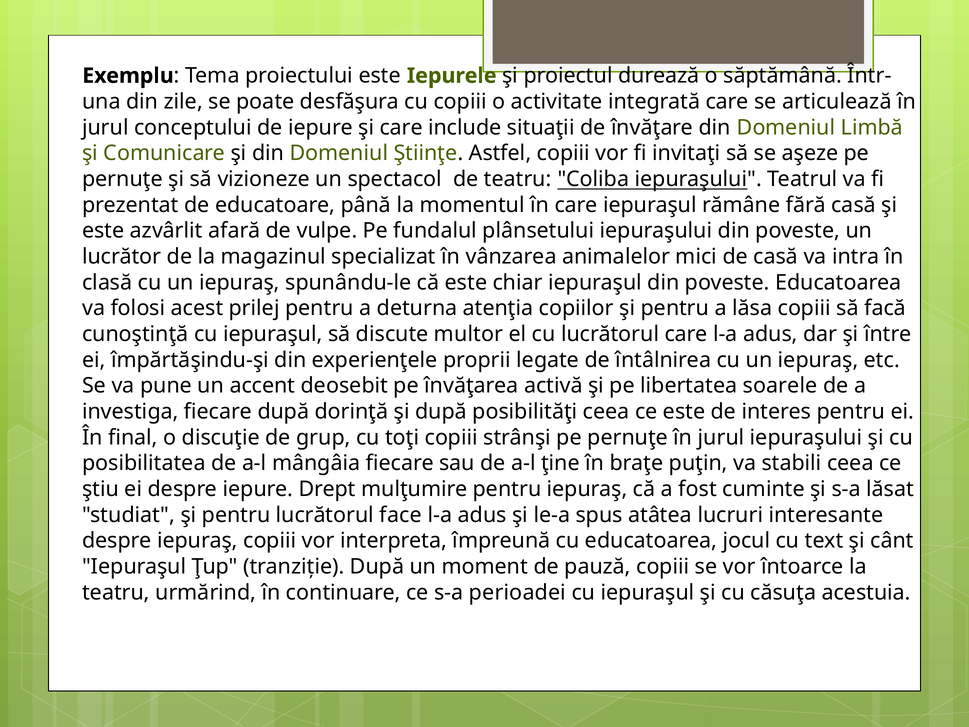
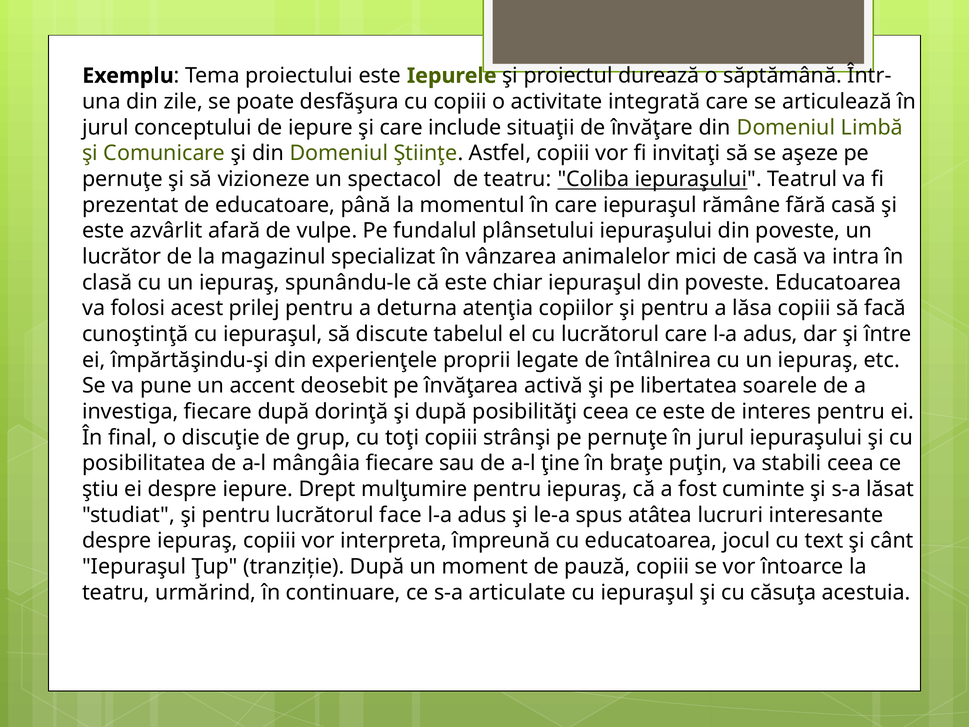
multor: multor -> tabelul (469, 334)
perioadei: perioadei -> articulate (517, 592)
